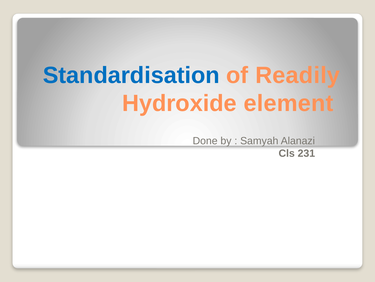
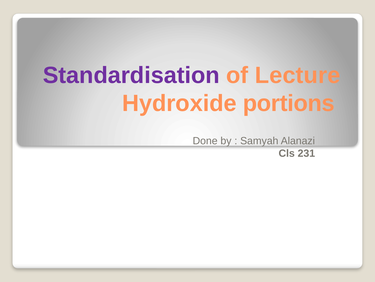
Standardisation colour: blue -> purple (131, 75)
Readily: Readily -> Lecture (298, 75)
element: element -> portions (289, 103)
